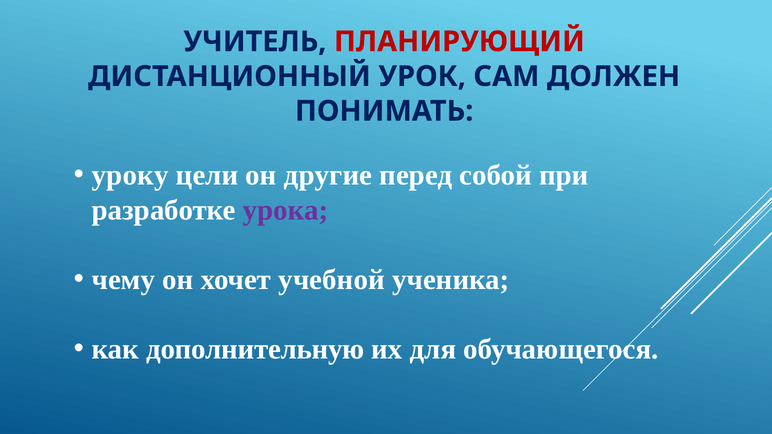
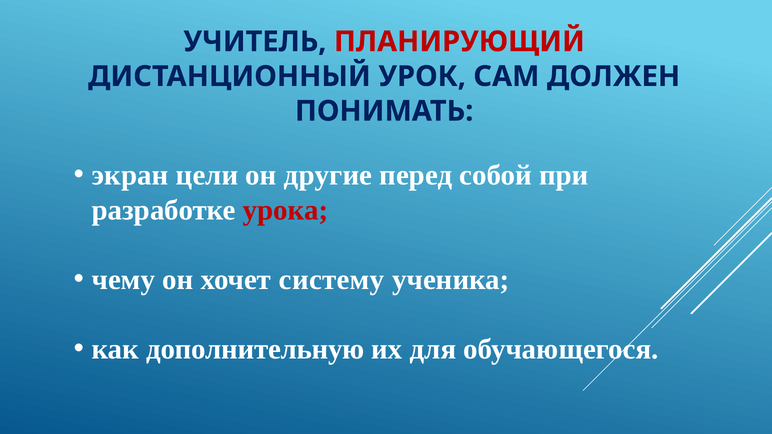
уроку: уроку -> экран (130, 176)
урока colour: purple -> red (286, 210)
учебной: учебной -> систему (332, 280)
